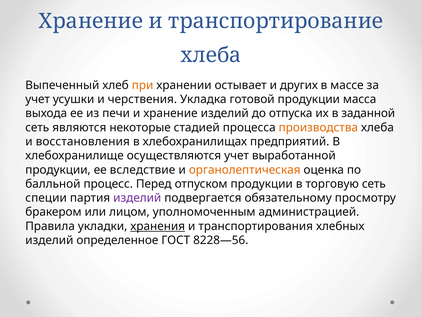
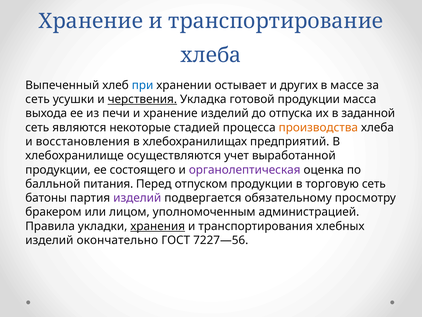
при colour: orange -> blue (143, 85)
учет: учет -> сеть (38, 99)
черствения underline: none -> present (142, 99)
вследствие: вследствие -> состоящего (143, 170)
органолептическая colour: orange -> purple (245, 170)
процесс: процесс -> питания (108, 184)
специи: специи -> батоны (46, 198)
определенное: определенное -> окончательно (117, 240)
8228—56: 8228—56 -> 7227—56 (221, 240)
